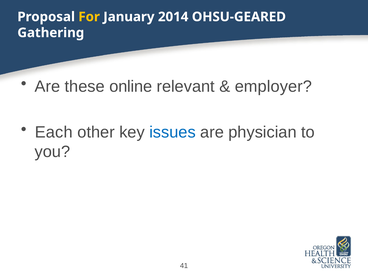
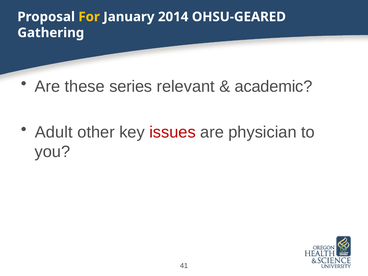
online: online -> series (131, 86)
employer: employer -> academic (273, 86)
Each: Each -> Adult (54, 132)
issues colour: blue -> red (172, 132)
